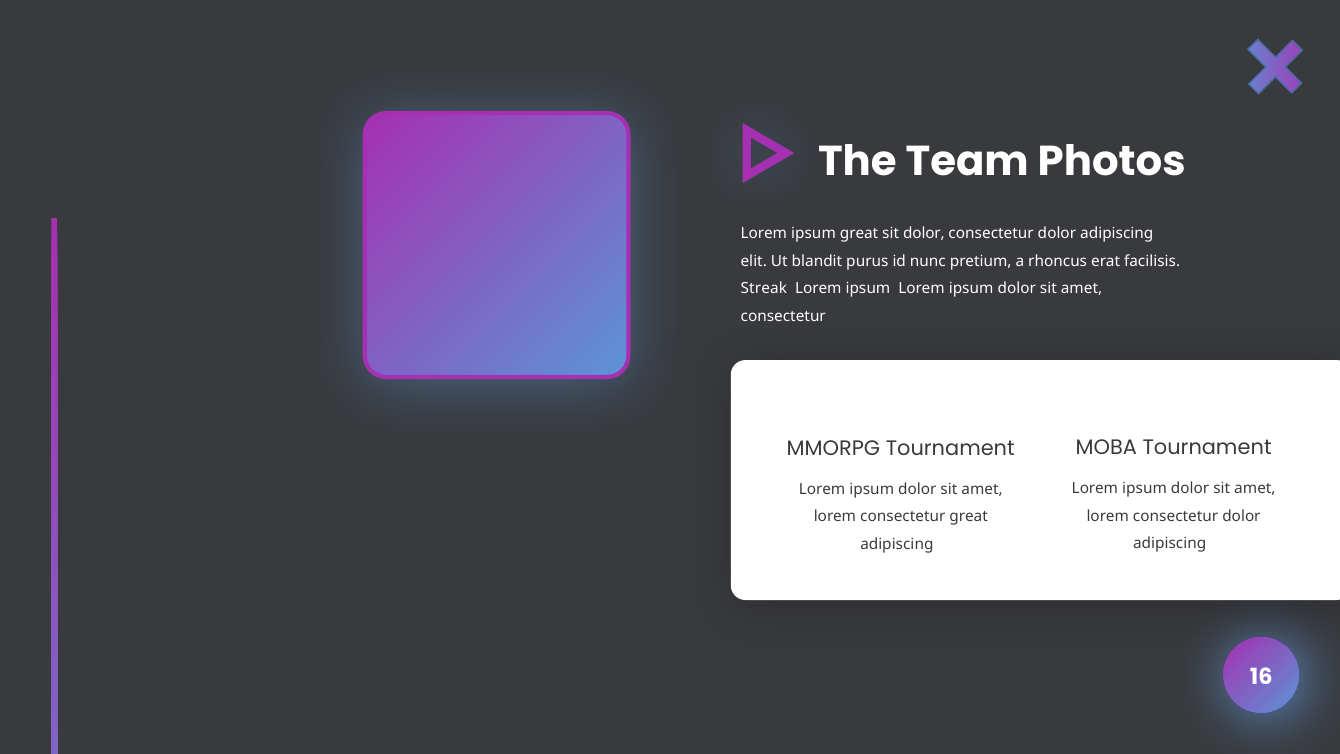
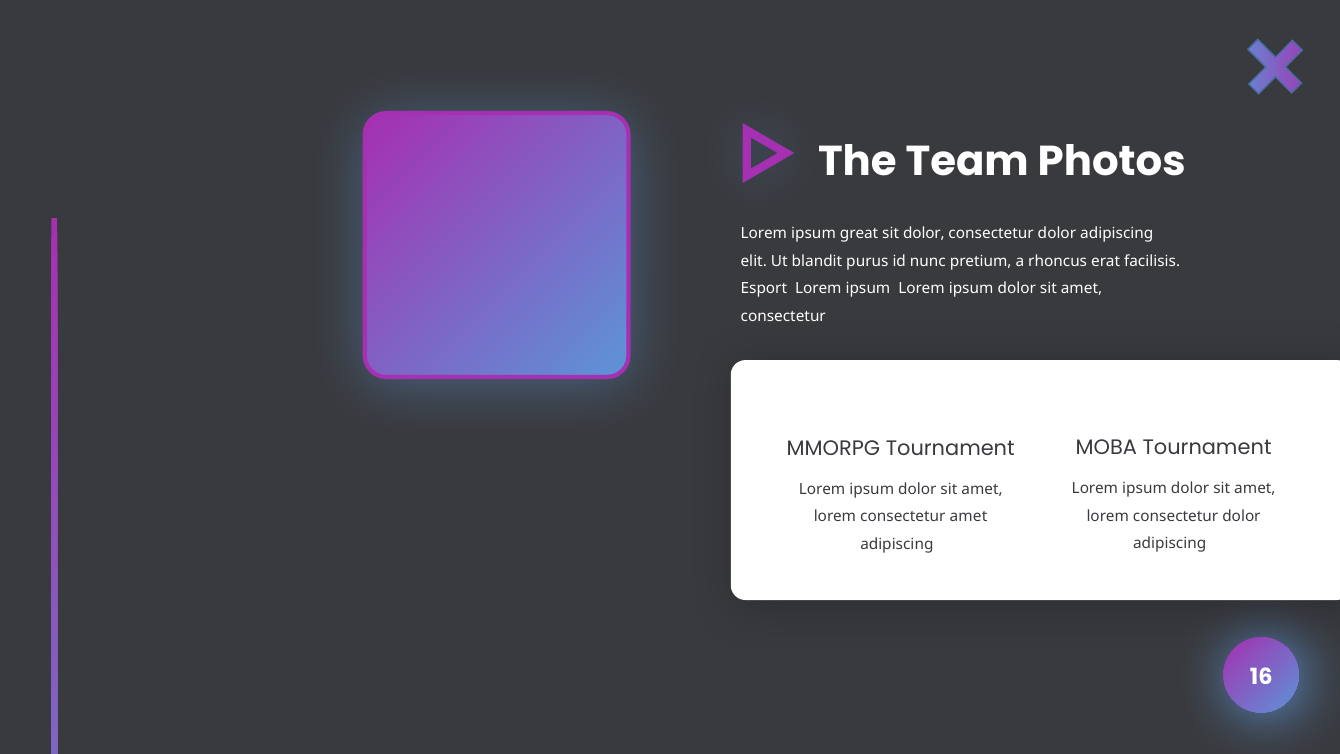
Streak: Streak -> Esport (764, 289)
consectetur great: great -> amet (969, 517)
